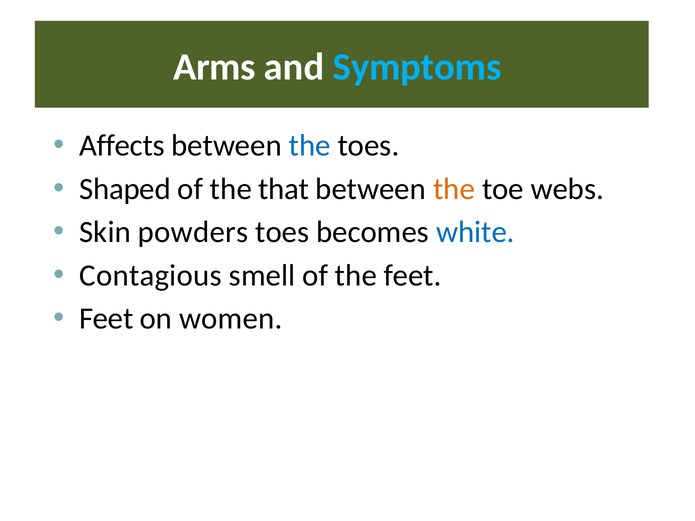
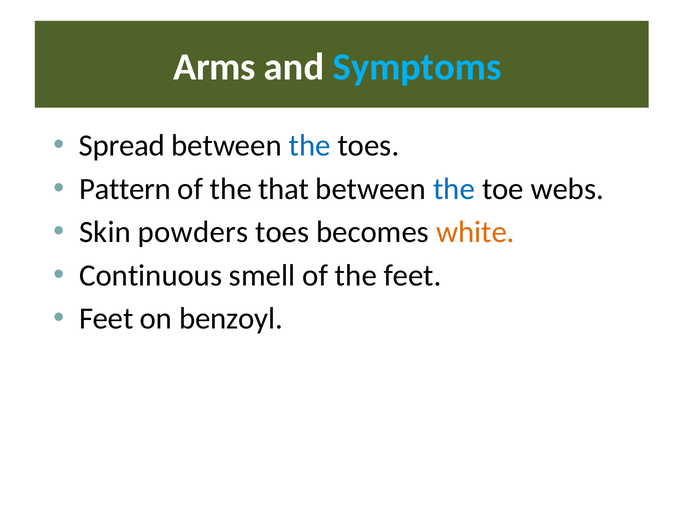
Affects: Affects -> Spread (122, 146)
Shaped: Shaped -> Pattern (125, 189)
the colour: orange -> blue (454, 189)
white colour: blue -> orange (475, 232)
Contagious: Contagious -> Continuous (151, 276)
women: women -> benzoyl (231, 319)
